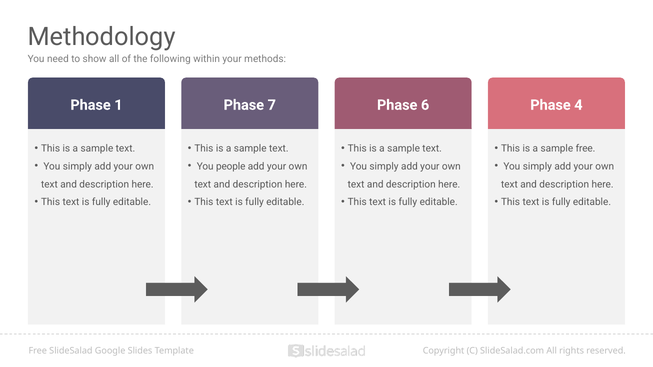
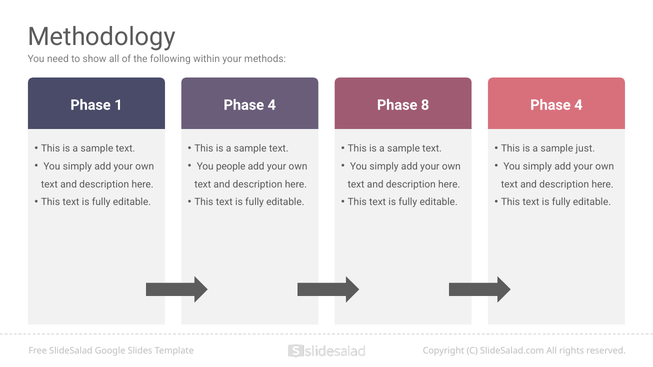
7: 7 -> 4 (272, 105)
6: 6 -> 8 (425, 105)
sample free: free -> just (585, 148)
